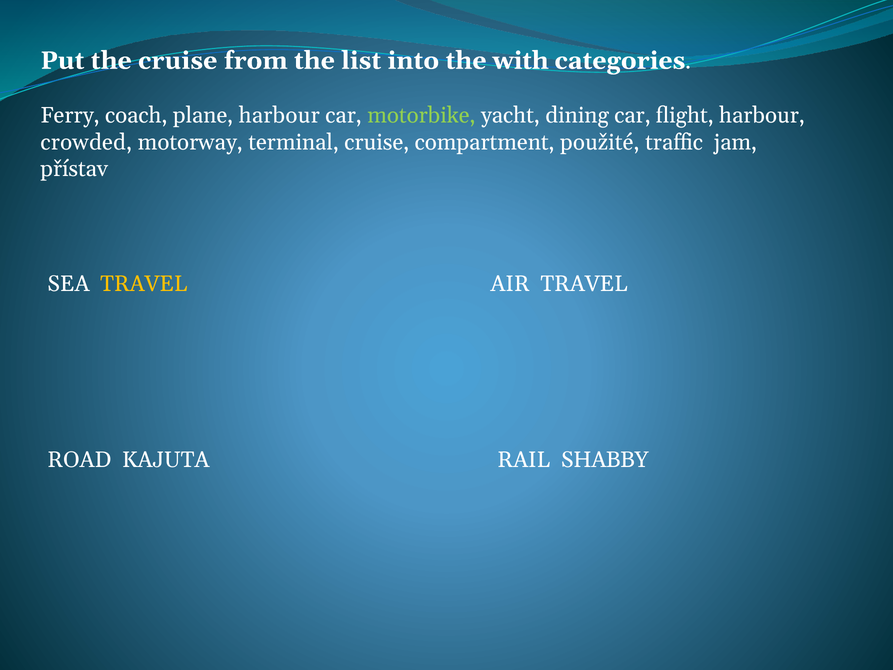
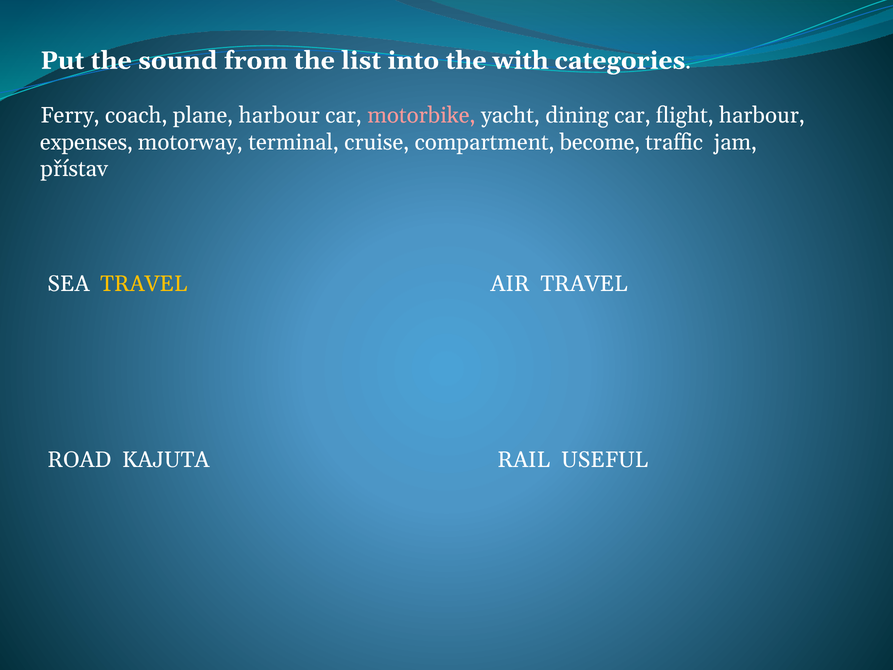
the cruise: cruise -> sound (178, 61)
motorbike colour: light green -> pink (421, 115)
crowded: crowded -> expenses (87, 142)
použité: použité -> become (600, 142)
SHABBY: SHABBY -> USEFUL (605, 460)
